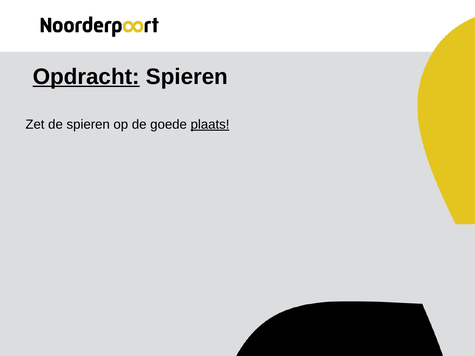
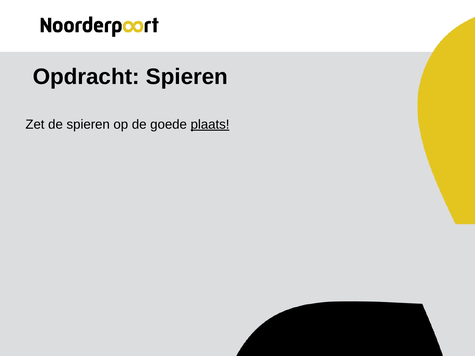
Opdracht underline: present -> none (86, 77)
